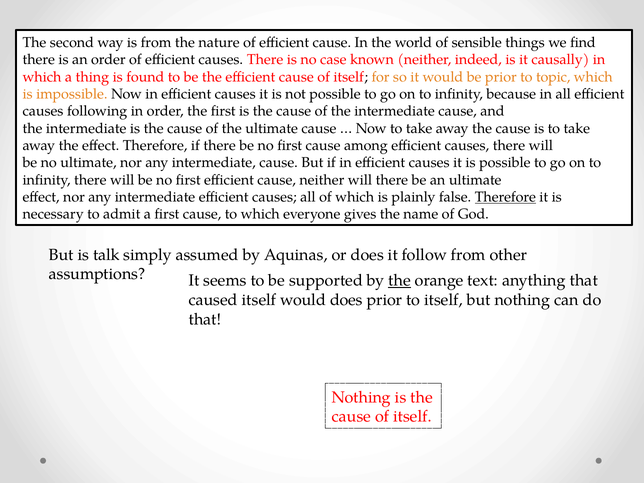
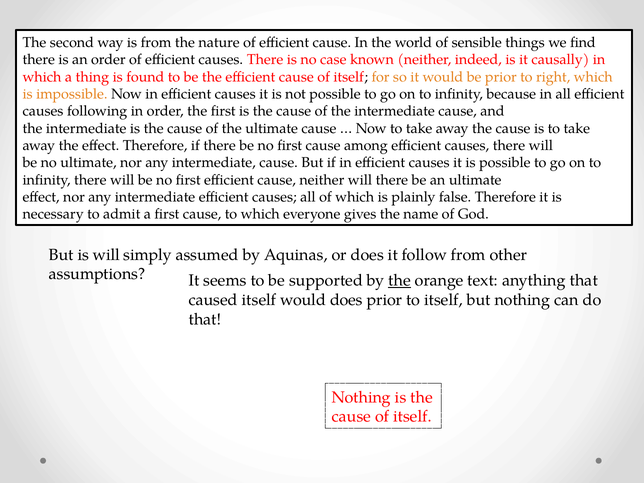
topic: topic -> right (553, 77)
Therefore underline: present -> none (505, 197)
is talk: talk -> will (106, 255)
